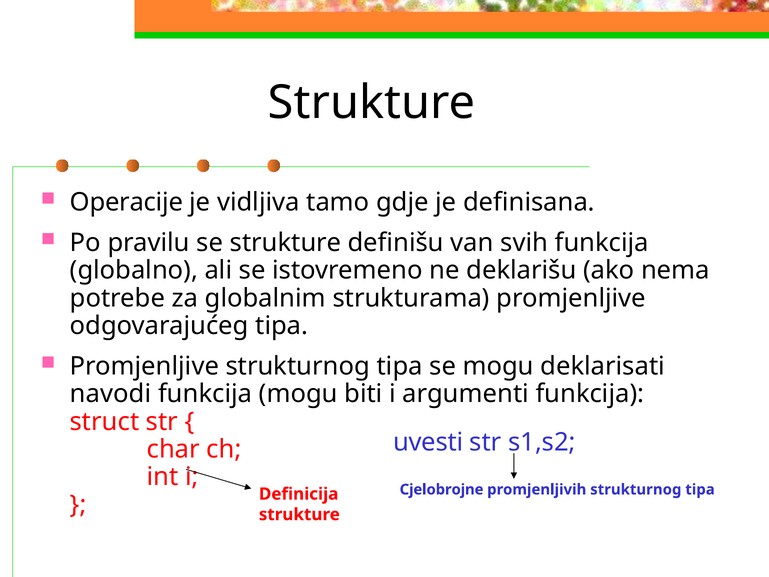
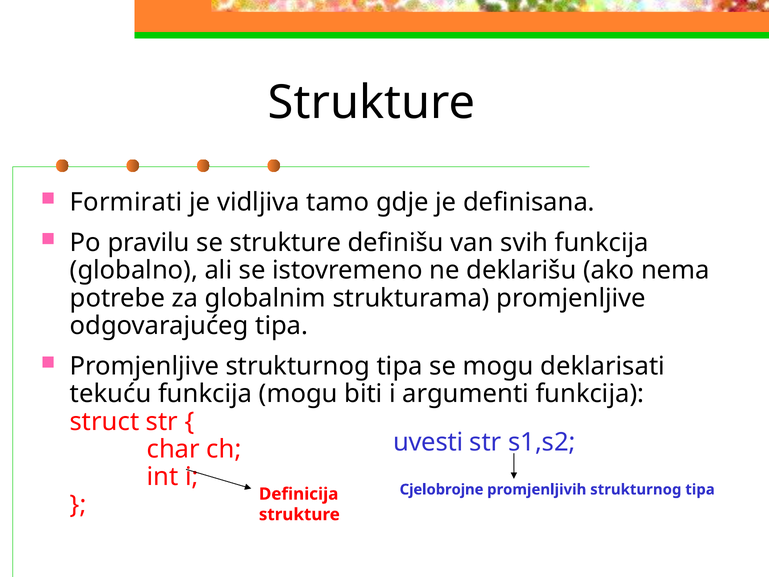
Operacije: Operacije -> Formirati (126, 202)
navodi: navodi -> tekuću (111, 394)
